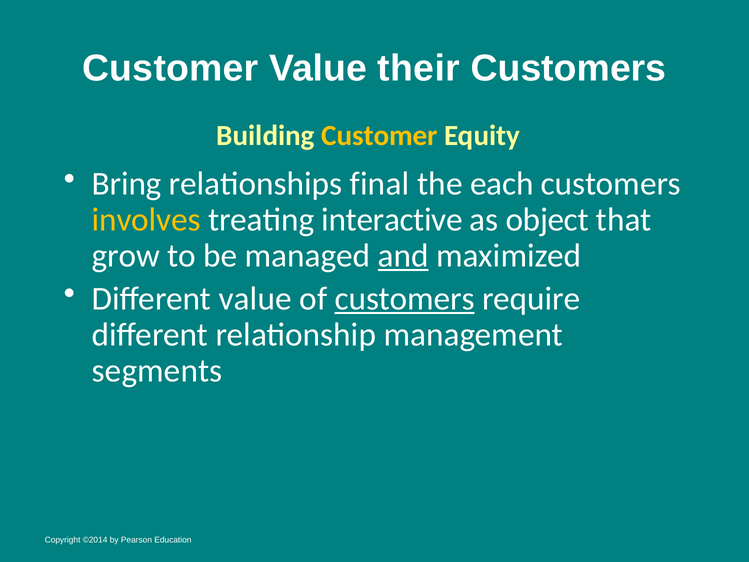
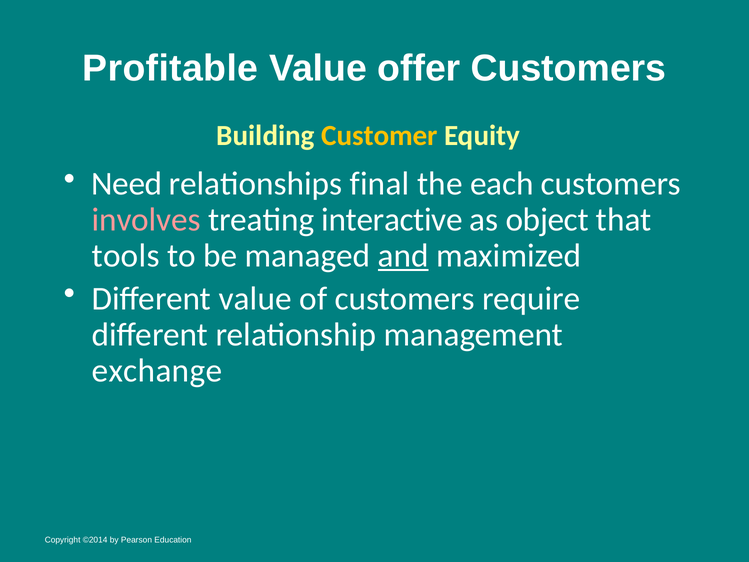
Customer: Customer -> Profitable (170, 68)
their: their -> offer (419, 68)
Bring: Bring -> Need (127, 184)
involves colour: yellow -> pink (146, 220)
grow: grow -> tools (126, 256)
customers underline: present -> none (405, 298)
segments: segments -> exchange (157, 370)
